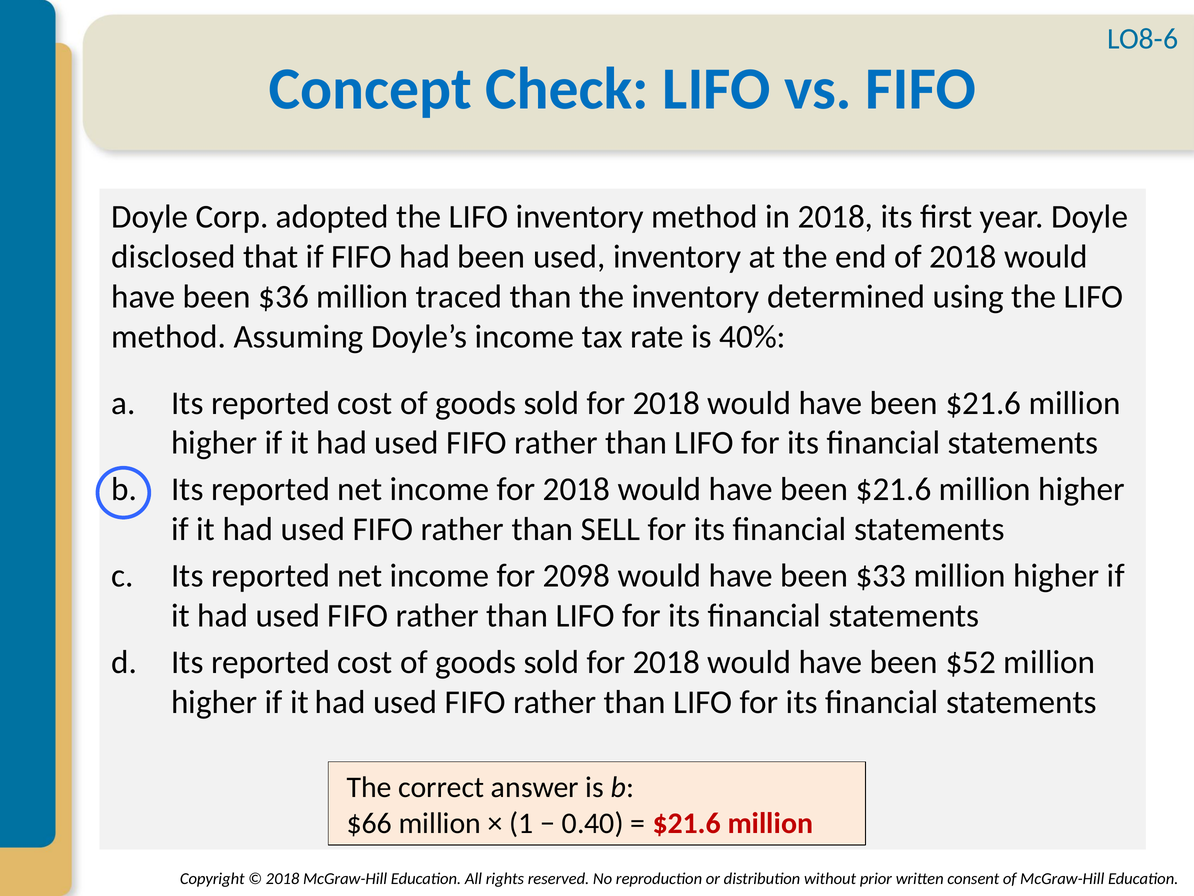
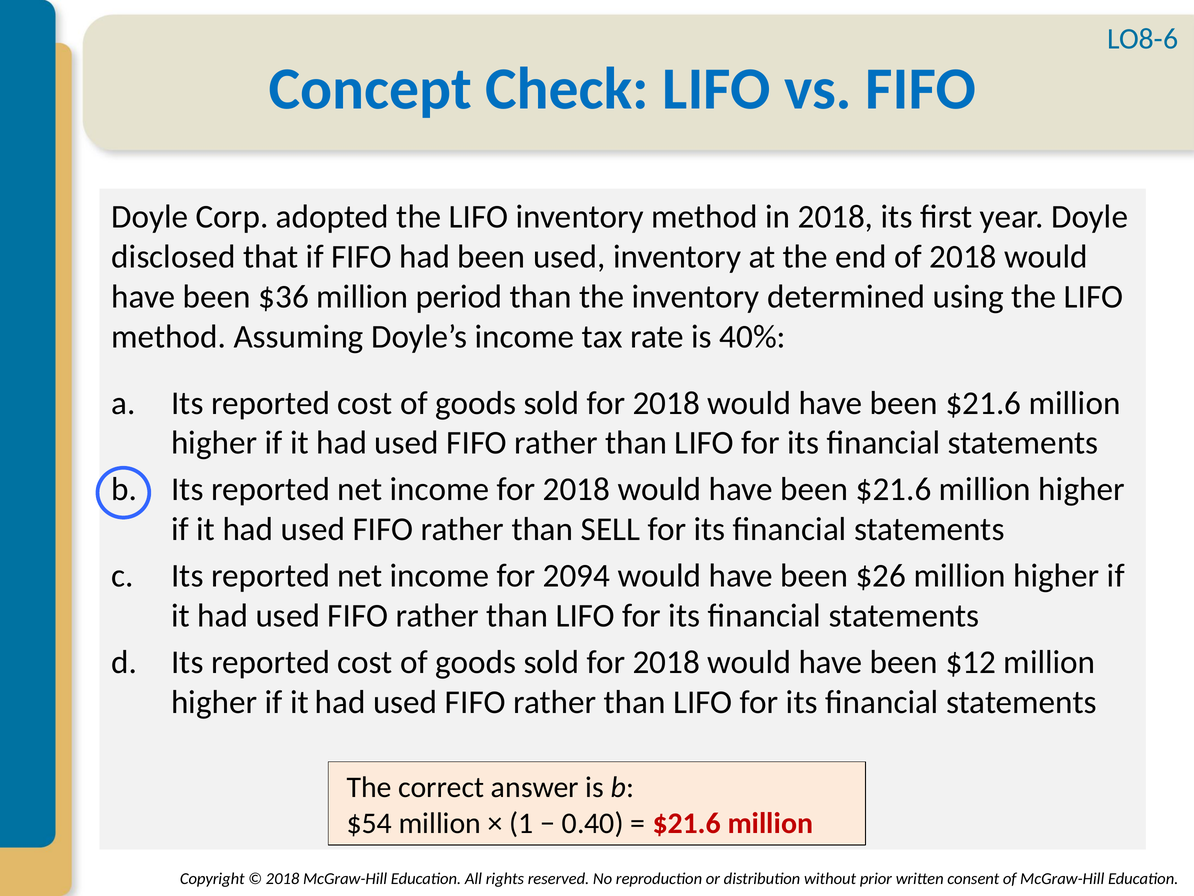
traced: traced -> period (459, 297)
2098: 2098 -> 2094 (576, 576)
$33: $33 -> $26 (881, 576)
$52: $52 -> $12 (971, 662)
$66: $66 -> $54 (369, 823)
